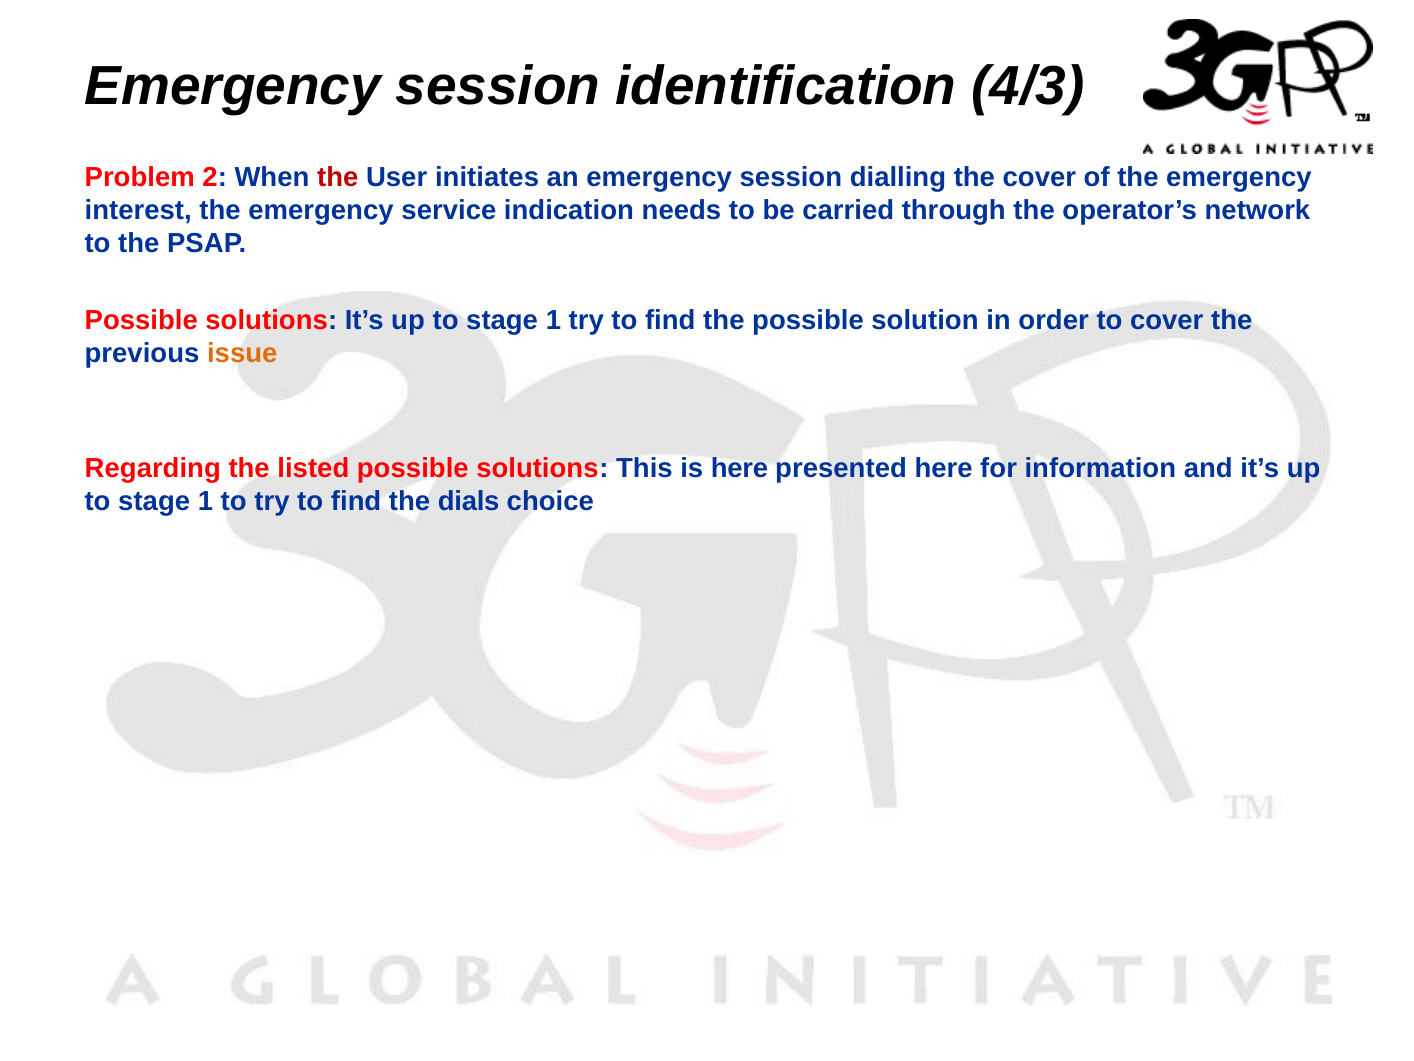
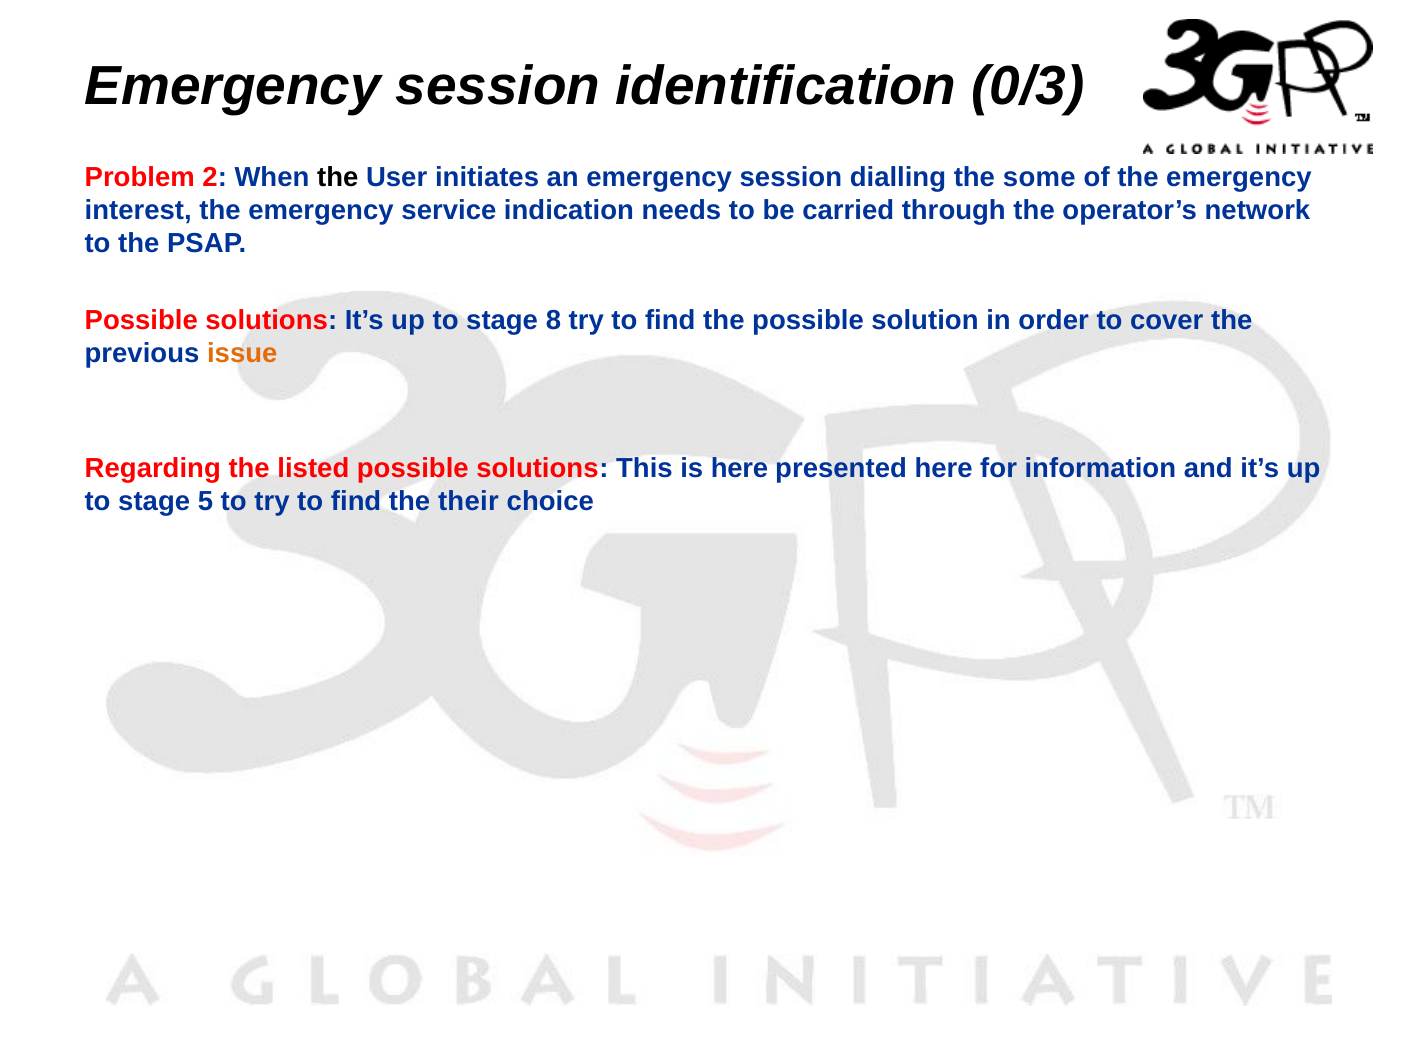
4/3: 4/3 -> 0/3 (1028, 86)
the colour: red -> black (338, 177)
the cover: cover -> some (1039, 177)
1: 1 -> 8 (553, 320)
1: 1 -> 5 (206, 502)
dials: dials -> their (468, 502)
